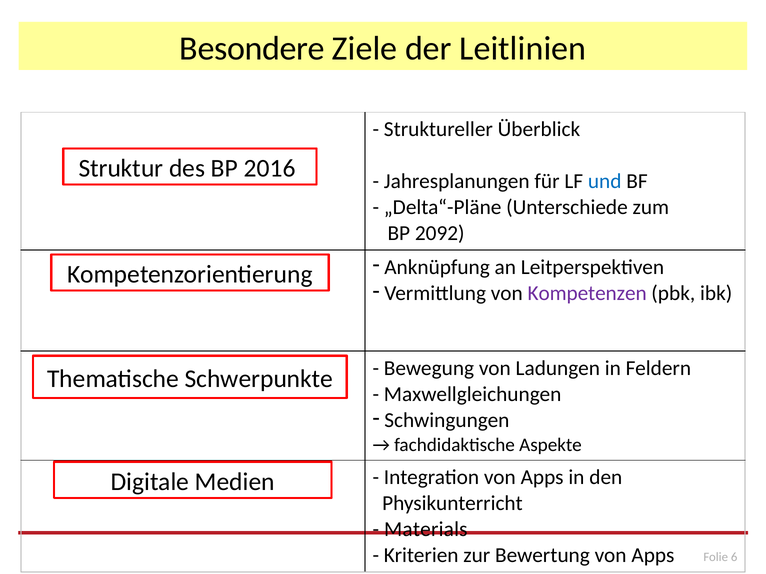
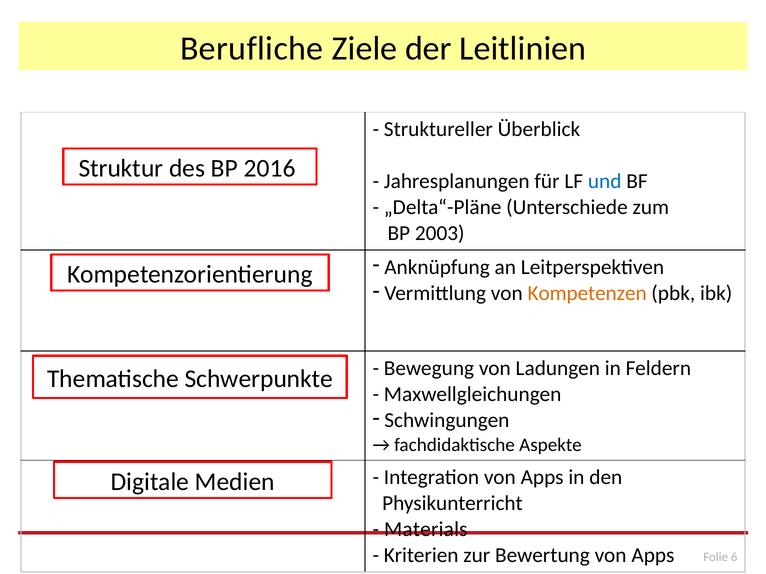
Besondere: Besondere -> Berufliche (252, 48)
2092: 2092 -> 2003 (440, 234)
Kompetenzen colour: purple -> orange (587, 293)
